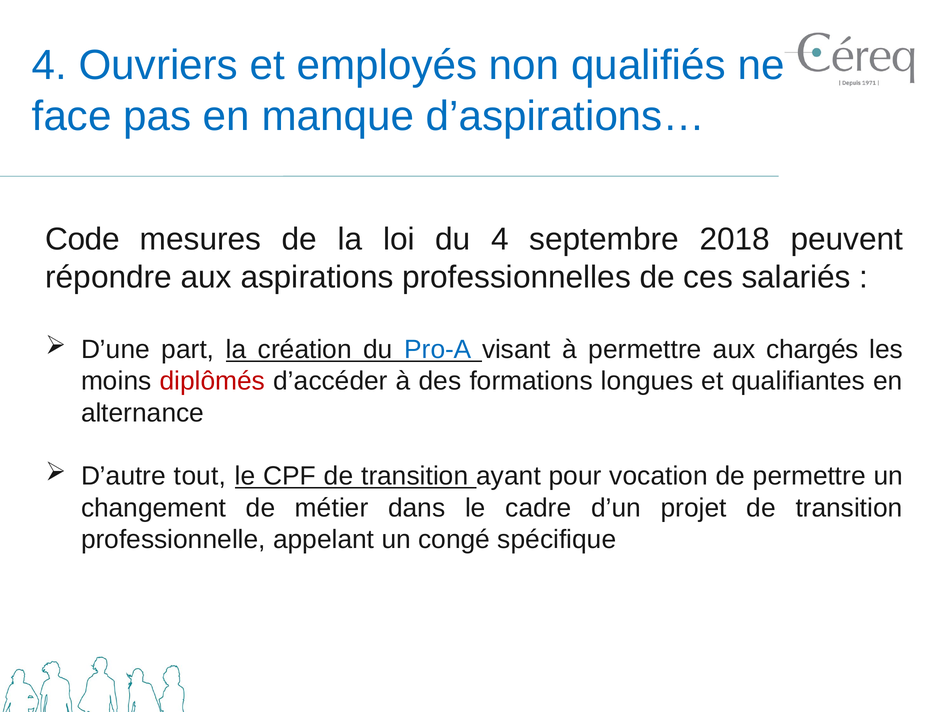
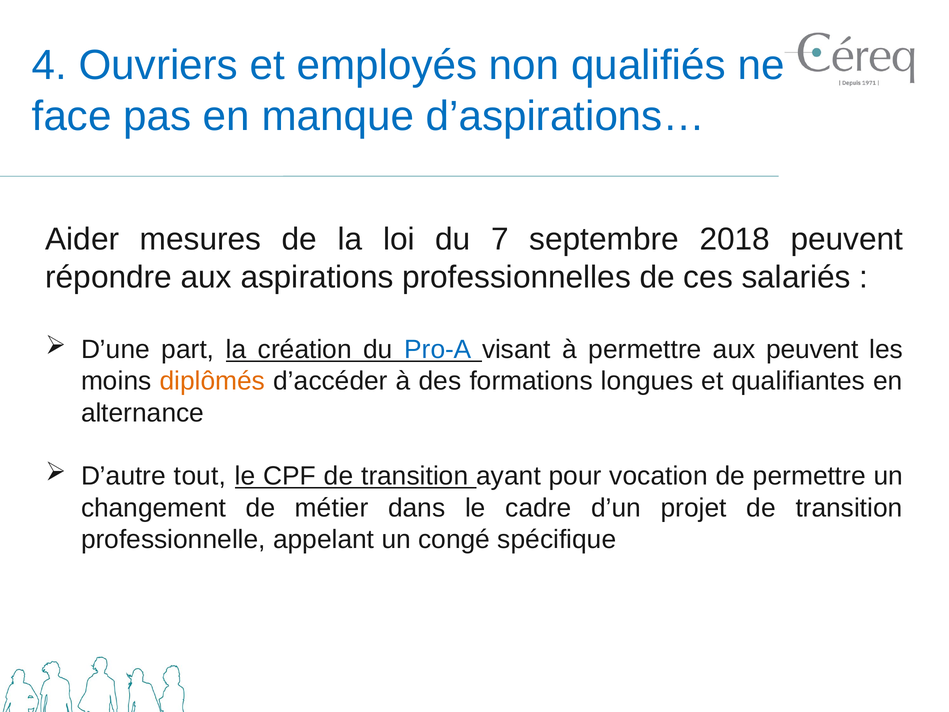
Code: Code -> Aider (82, 239)
du 4: 4 -> 7 (500, 239)
aux chargés: chargés -> peuvent (813, 349)
diplômés colour: red -> orange (212, 381)
